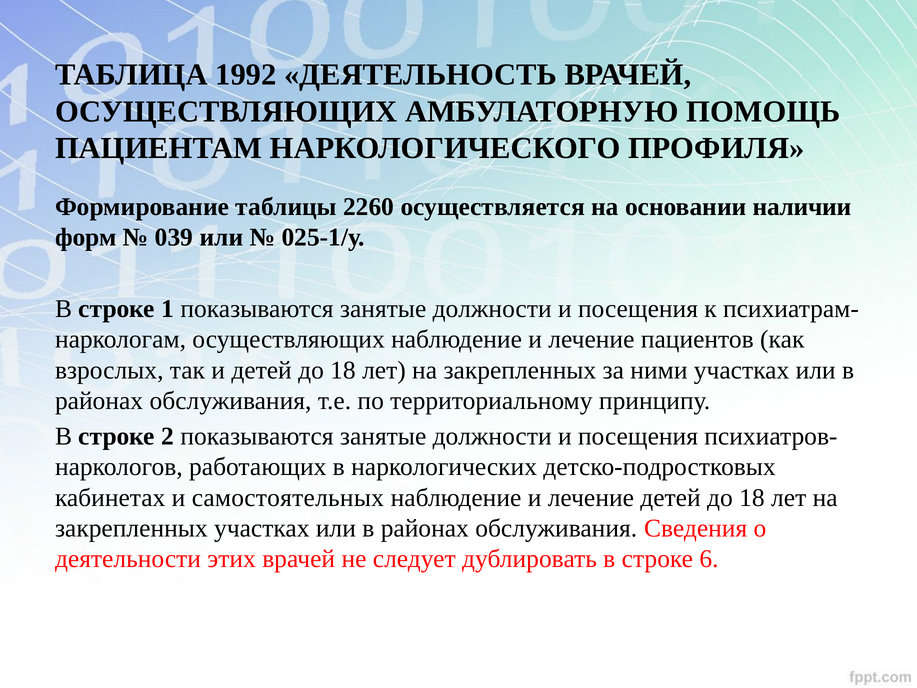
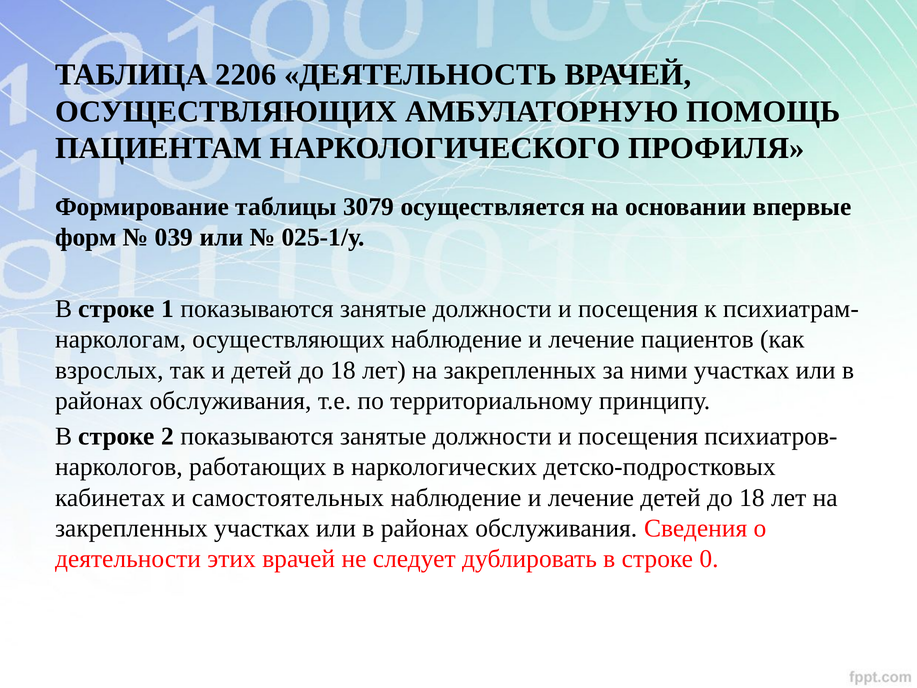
1992: 1992 -> 2206 (246, 75)
2260: 2260 -> 3079 (369, 207)
наличии: наличии -> впервые (802, 207)
6: 6 -> 0 (709, 559)
